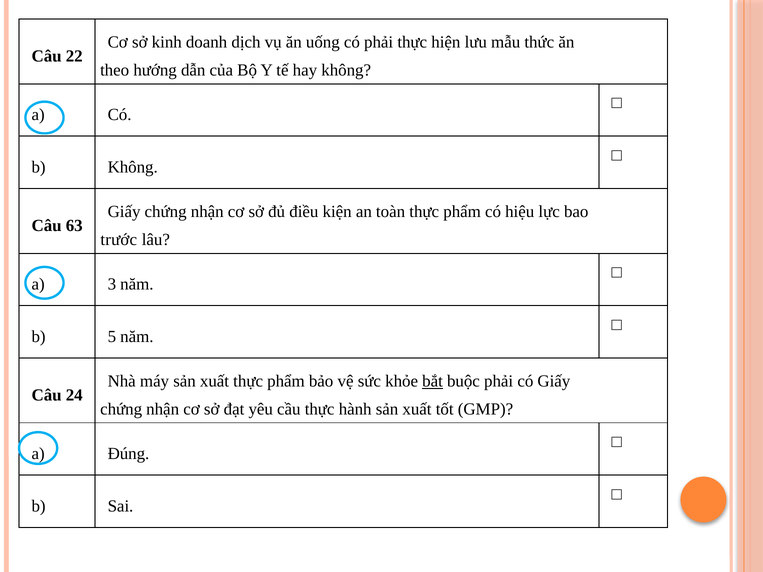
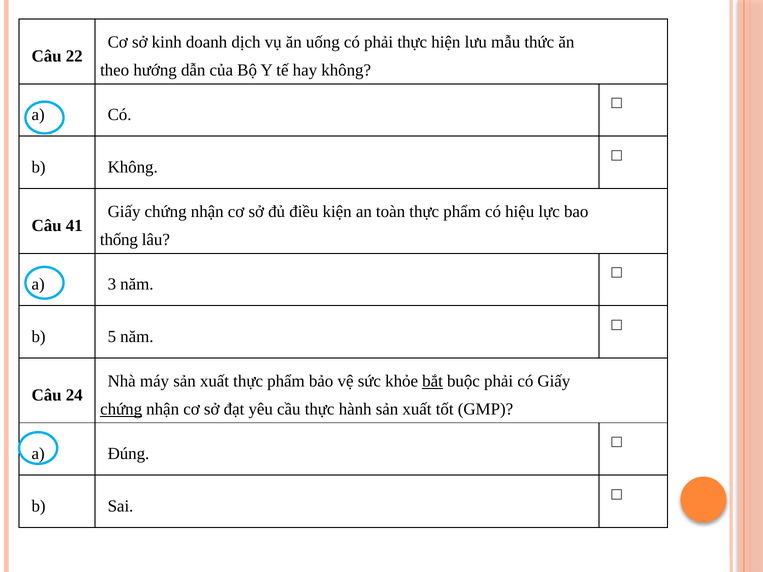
63: 63 -> 41 (74, 226)
trước: trước -> thống (119, 240)
chứng underline: none -> present (121, 410)
